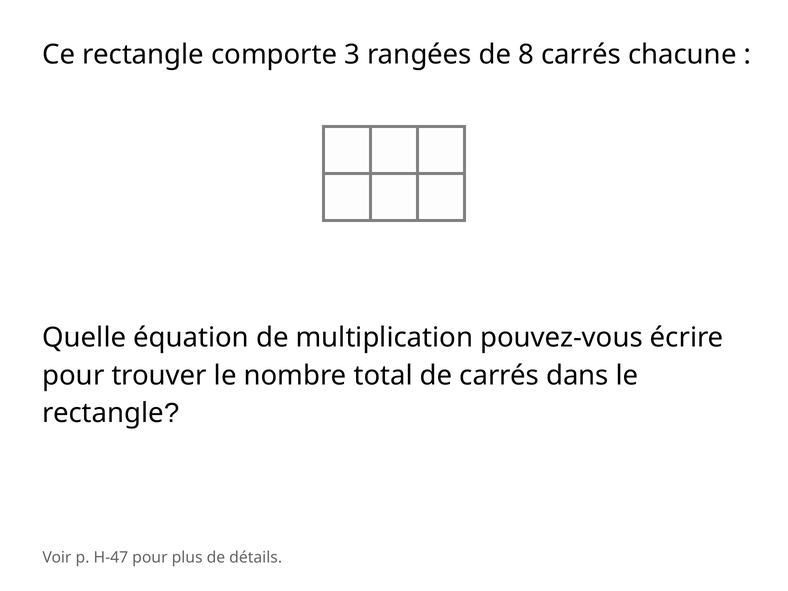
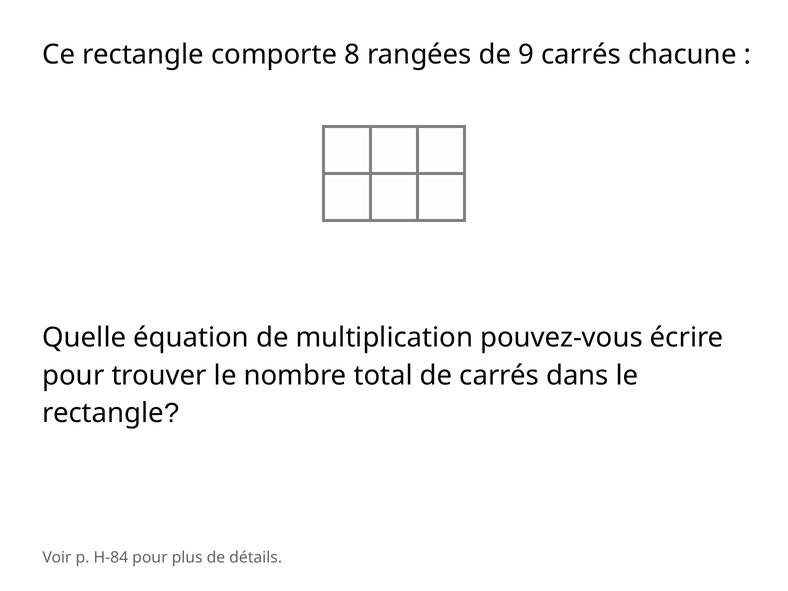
3: 3 -> 8 (352, 54)
8: 8 -> 9 (526, 54)
H-47: H-47 -> H-84 (111, 558)
